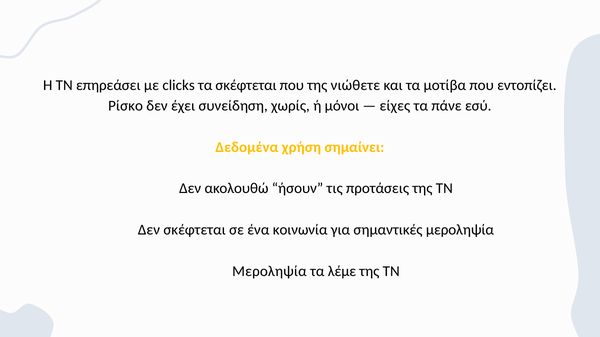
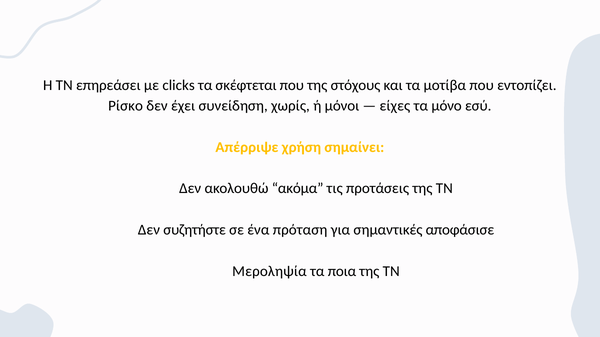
νιώθετε: νιώθετε -> στόχους (355, 85)
πάνε: πάνε -> μόνο (447, 106)
Δεδομένα: Δεδομένα -> Απέρριψε (247, 147)
ήσουν: ήσουν -> ακόμα (298, 189)
Δεν σκέφτεται: σκέφτεται -> συζητήστε (195, 230)
κοινωνία: κοινωνία -> πρόταση (300, 230)
σημαντικές μεροληψία: μεροληψία -> αποφάσισε (460, 230)
λέμε: λέμε -> ποια (342, 272)
